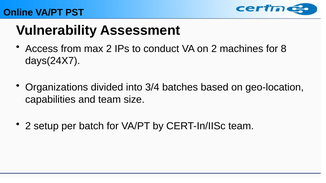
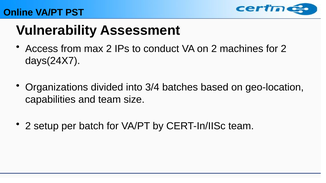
for 8: 8 -> 2 (284, 49)
